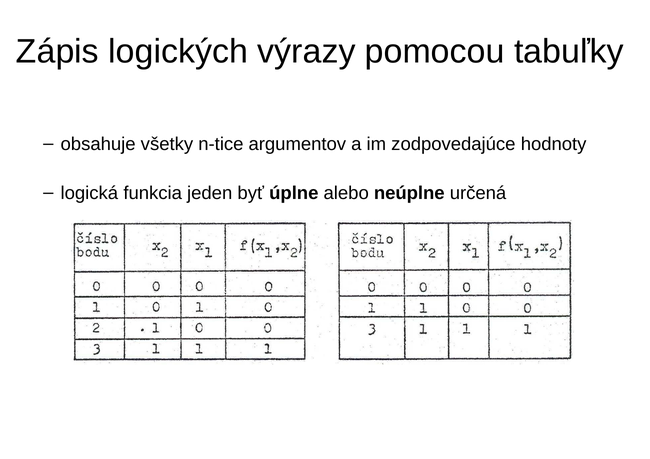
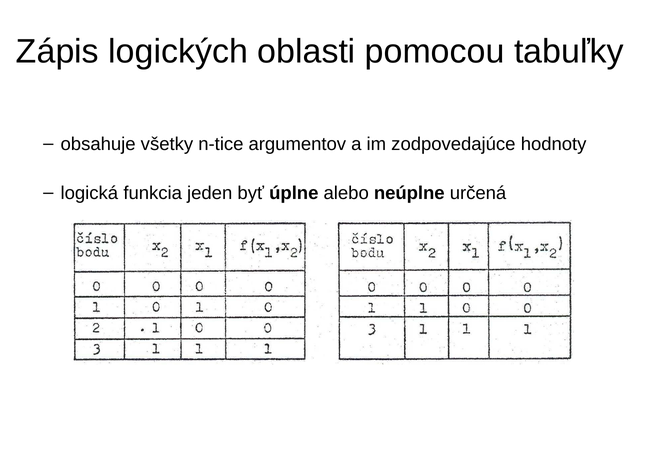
výrazy: výrazy -> oblasti (306, 51)
